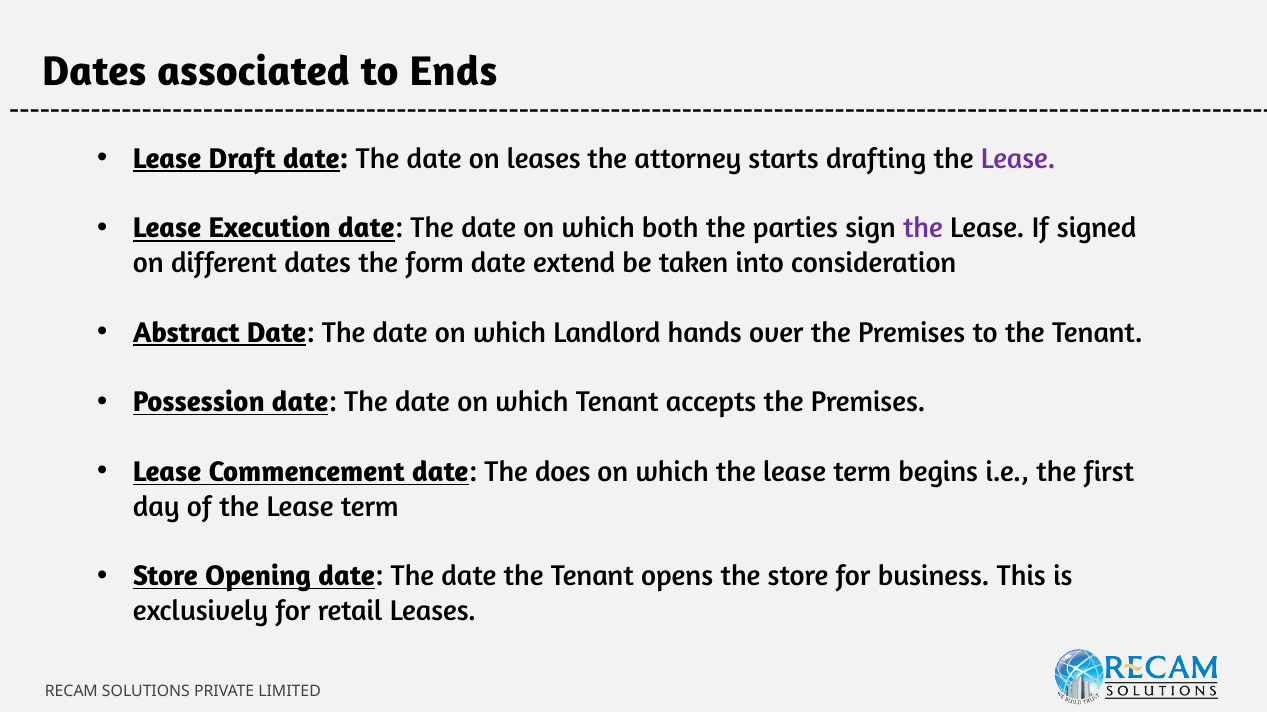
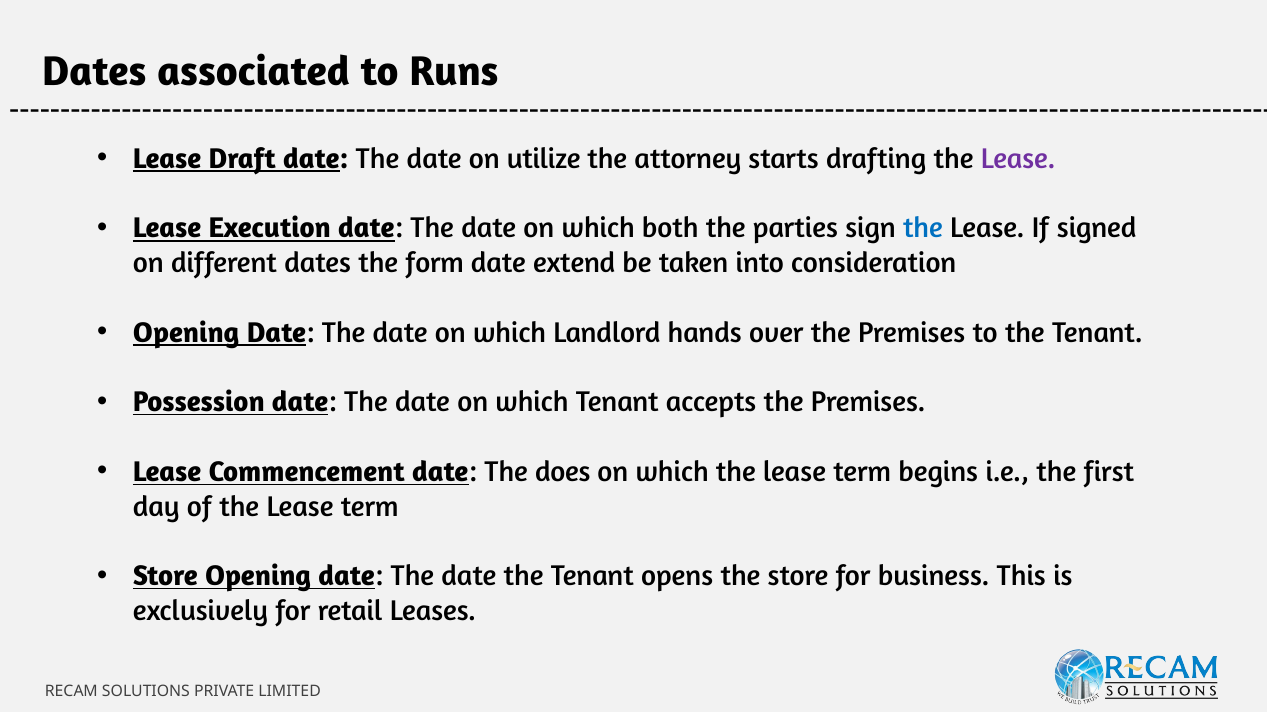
Ends: Ends -> Runs (454, 72)
on leases: leases -> utilize (544, 159)
the colour: purple -> blue (923, 229)
Abstract: Abstract -> Opening (186, 333)
